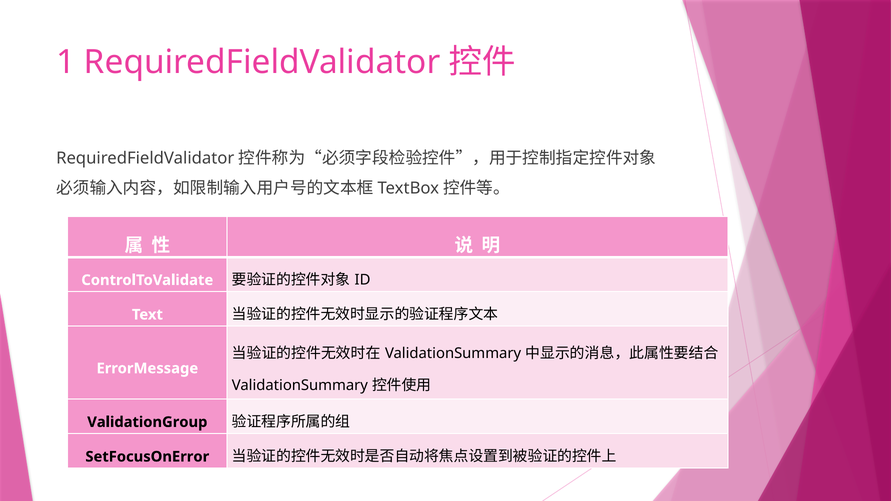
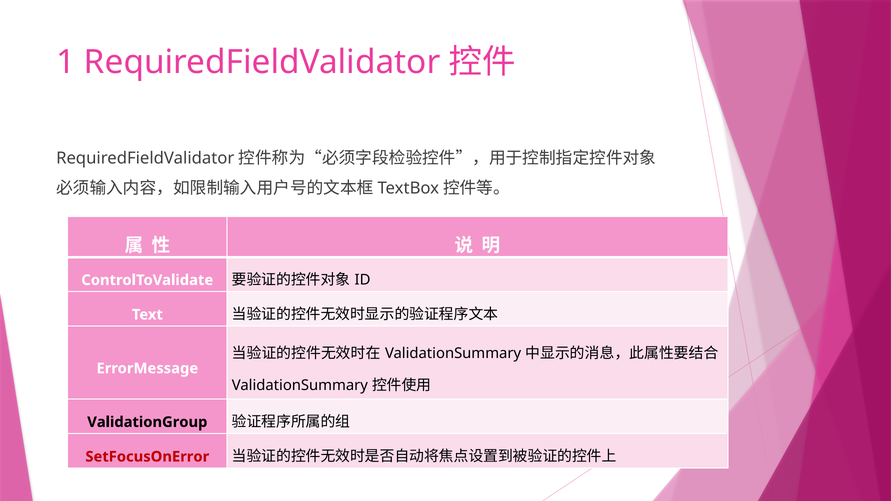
SetFocusOnError colour: black -> red (147, 457)
